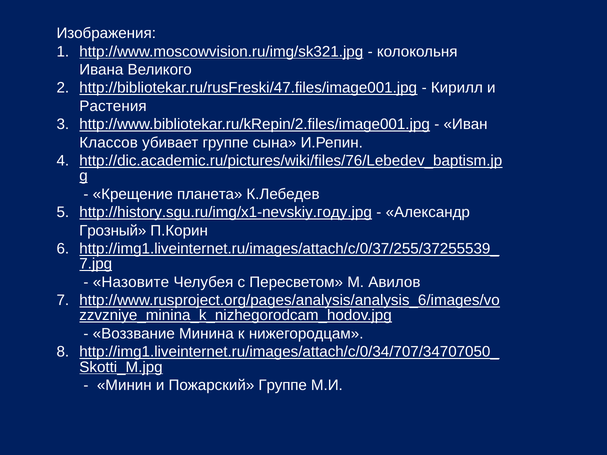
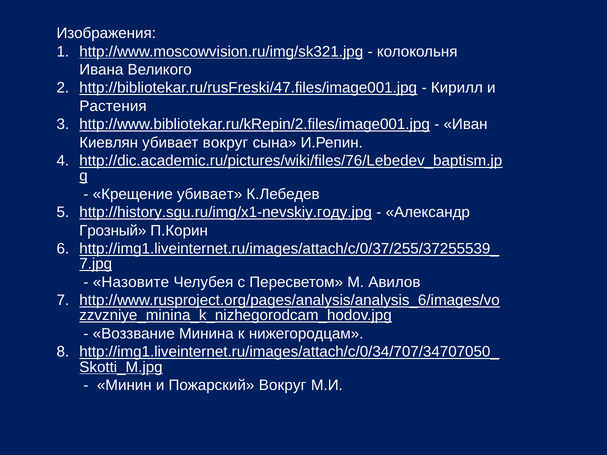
Классов: Классов -> Киевлян (109, 143)
убивает группе: группе -> вокруг (225, 143)
Крещение планета: планета -> убивает (210, 194)
Пожарский Группе: Группе -> Вокруг (283, 385)
